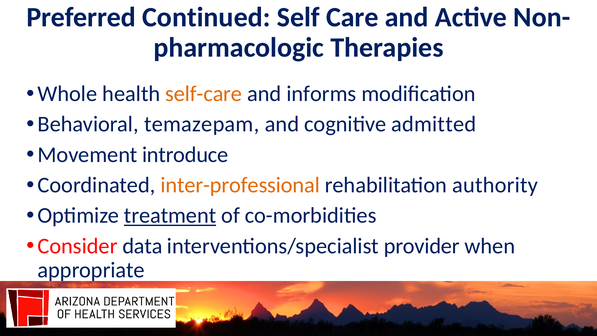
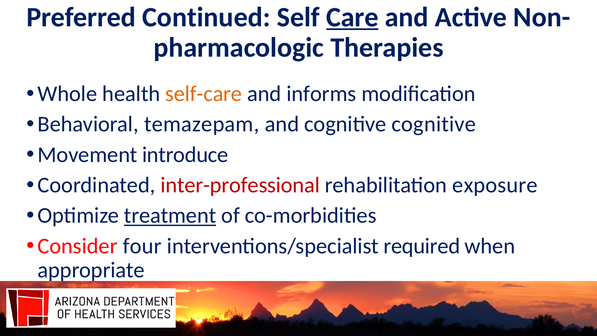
Care underline: none -> present (352, 17)
cognitive admitted: admitted -> cognitive (434, 124)
inter-professional colour: orange -> red (240, 185)
authority: authority -> exposure (495, 185)
data: data -> four (142, 246)
provider: provider -> required (422, 246)
